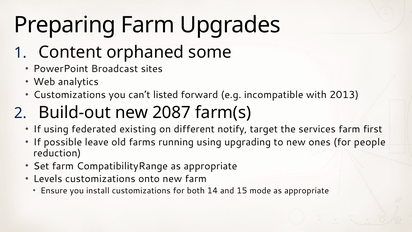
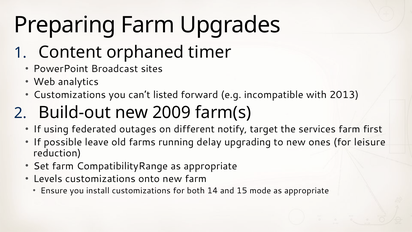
some: some -> timer (210, 52)
2087: 2087 -> 2009 (172, 112)
existing: existing -> outages (138, 129)
running using: using -> delay (209, 142)
people: people -> leisure (370, 142)
